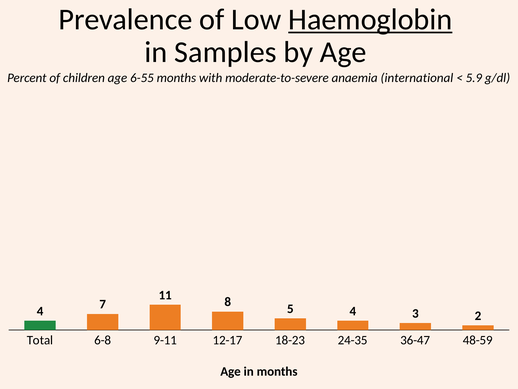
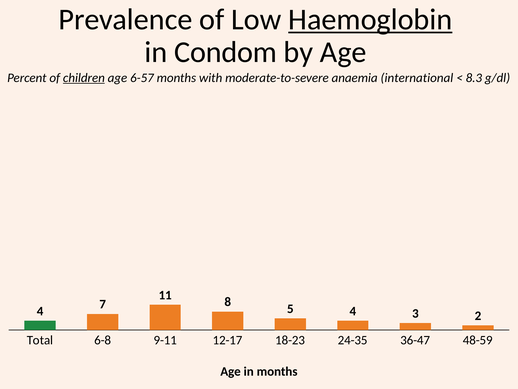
Samples: Samples -> Condom (226, 52)
children underline: none -> present (84, 78)
6-55: 6-55 -> 6-57 (142, 78)
5.9: 5.9 -> 8.3 (474, 78)
